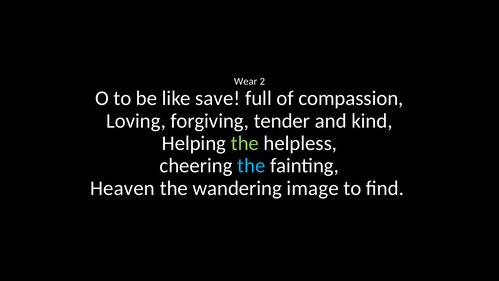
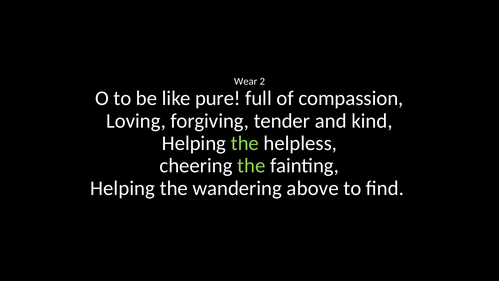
save: save -> pure (218, 98)
the colour: light blue -> light green (251, 166)
Heaven: Heaven -> Helping (123, 188)
image: image -> above (313, 188)
